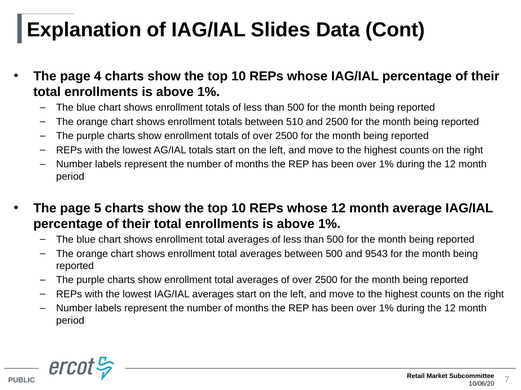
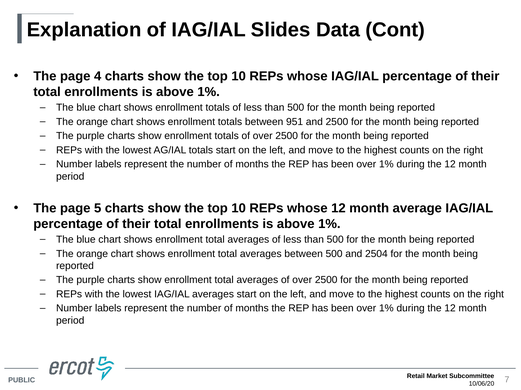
510: 510 -> 951 (295, 122)
9543: 9543 -> 2504 (376, 254)
